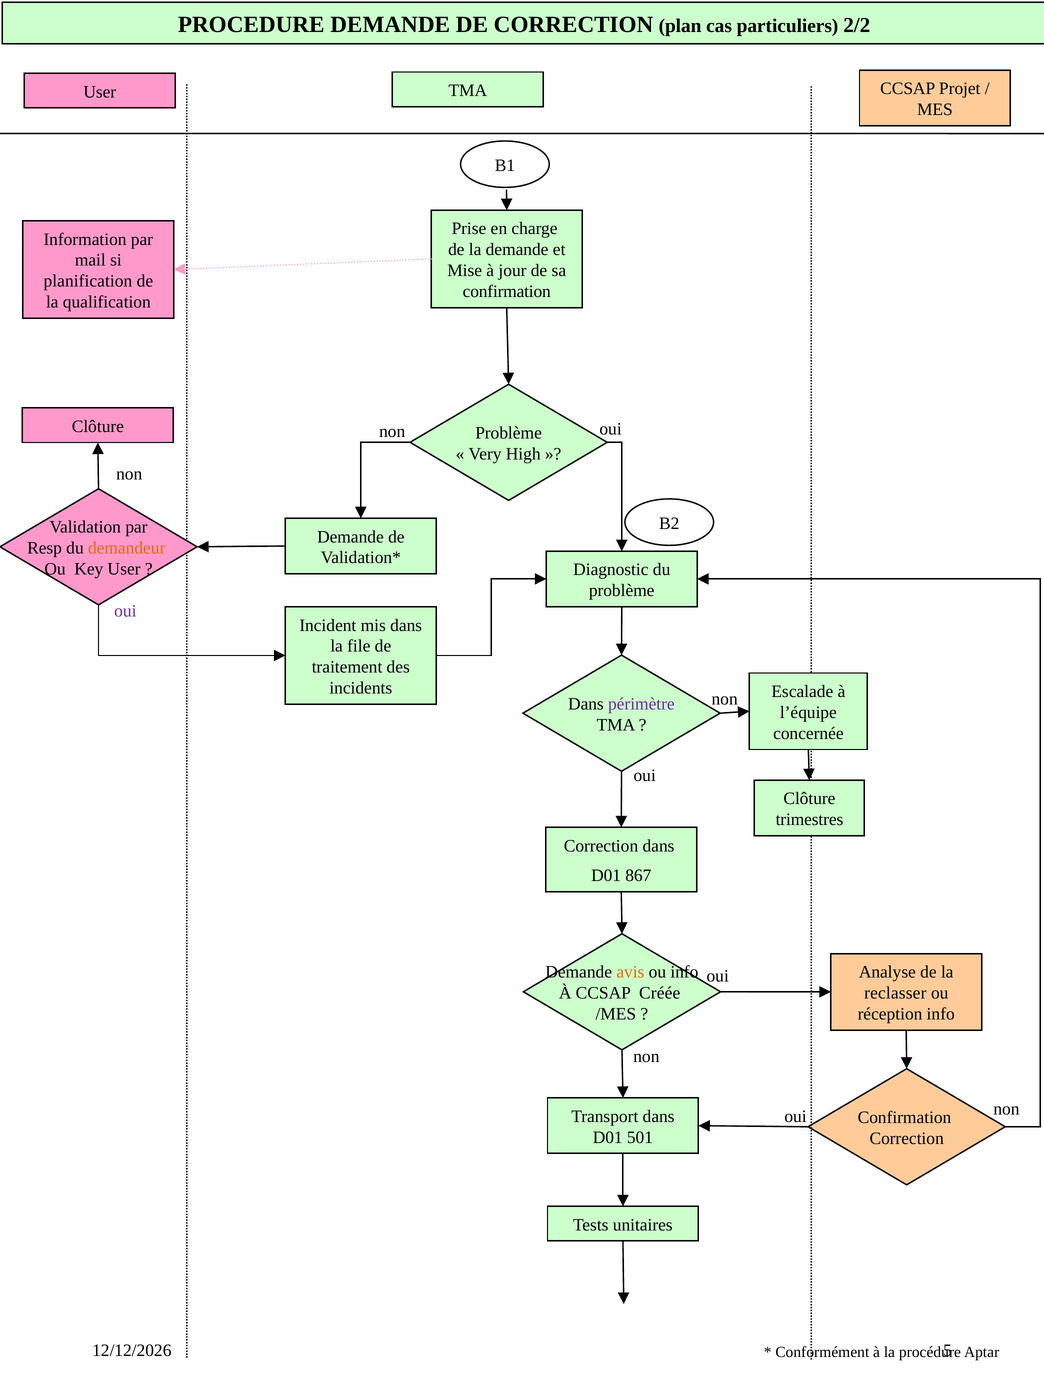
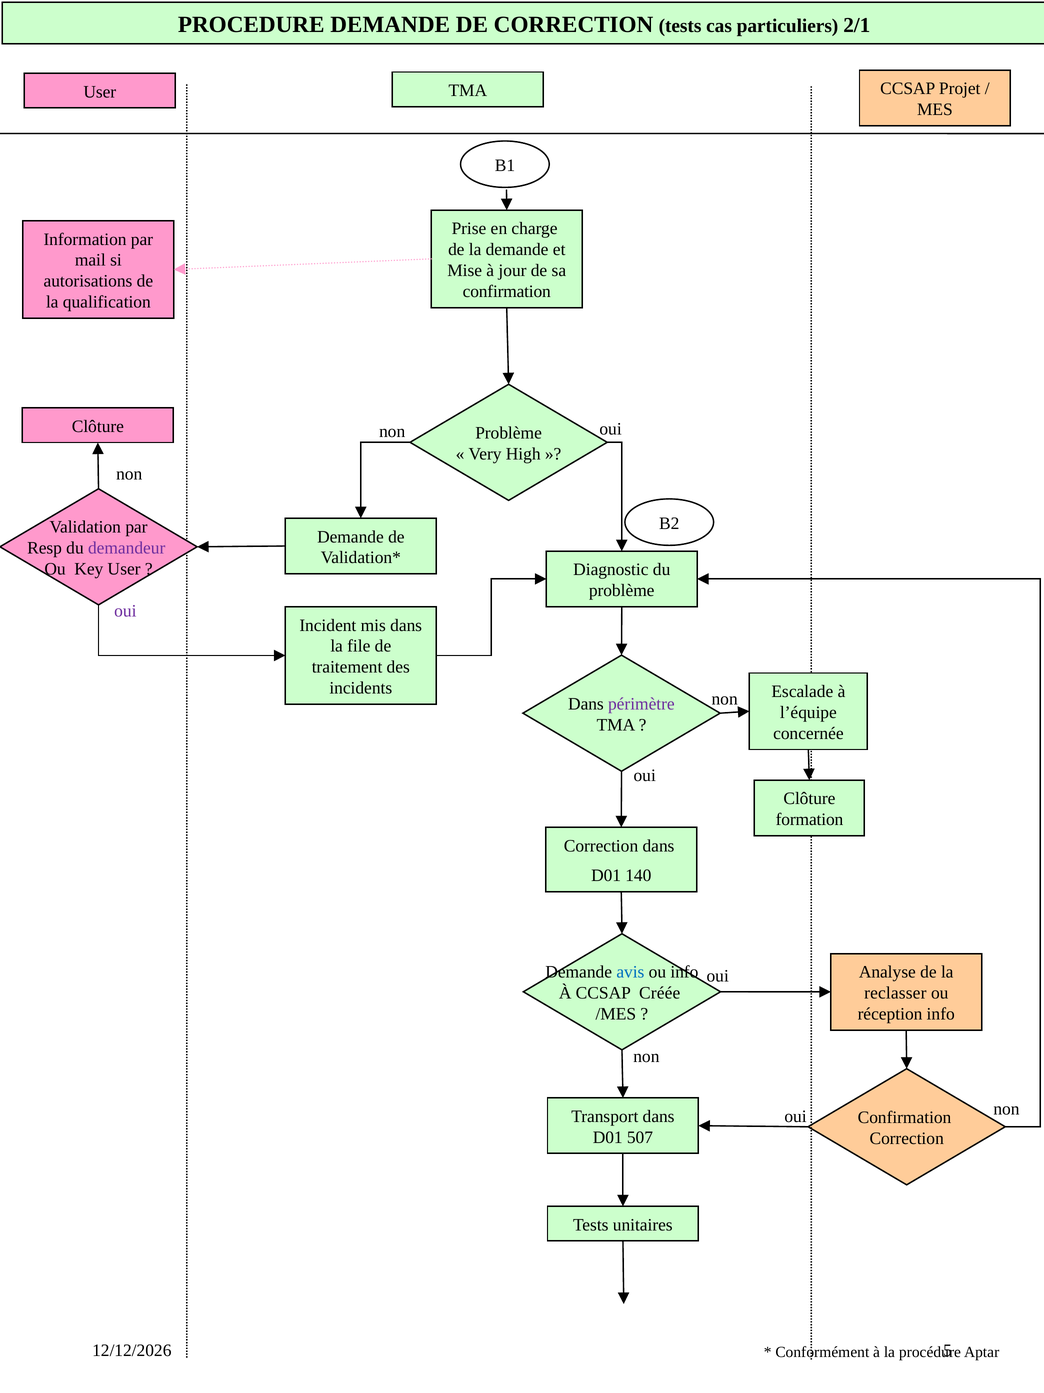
CORRECTION plan: plan -> tests (680, 26)
2/2: 2/2 -> 2/1 (857, 25)
planification: planification -> autorisations (88, 281)
demandeur colour: orange -> purple (127, 548)
trimestres: trimestres -> formation (809, 819)
867: 867 -> 140 (638, 875)
avis colour: orange -> blue (630, 971)
501: 501 -> 507 (640, 1137)
